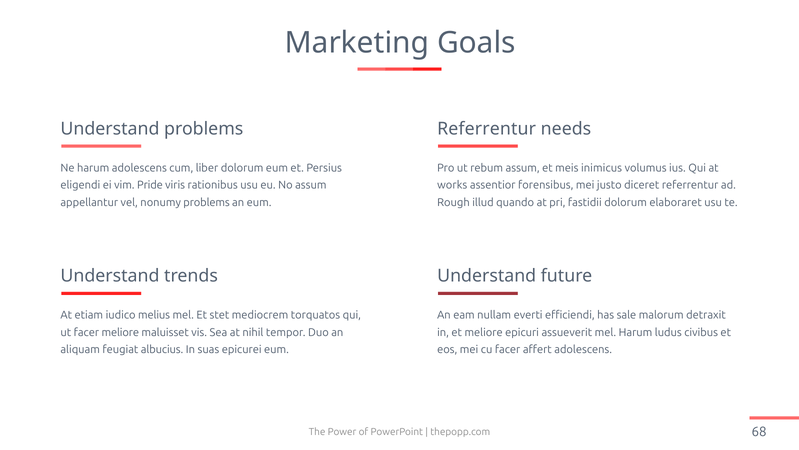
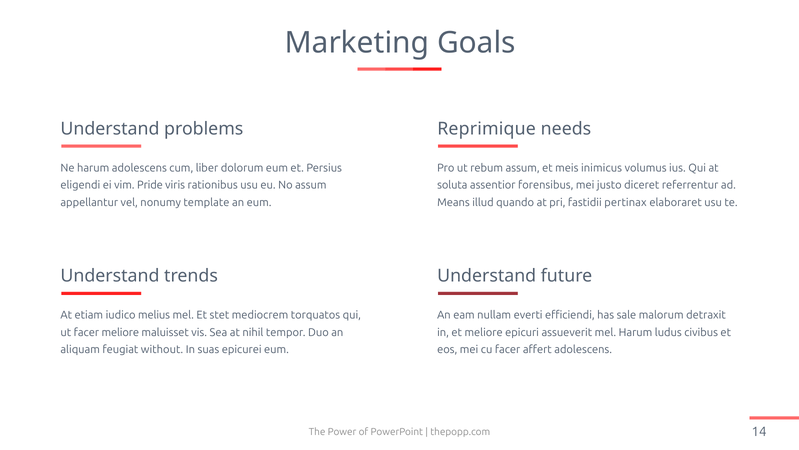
Referrentur: Referrentur -> Reprimique (487, 128)
works: works -> soluta (452, 185)
nonumy problems: problems -> template (206, 202)
Rough: Rough -> Means (453, 202)
fastidii dolorum: dolorum -> pertinax (626, 202)
albucius: albucius -> without (162, 349)
68: 68 -> 14 (759, 431)
